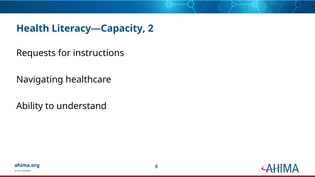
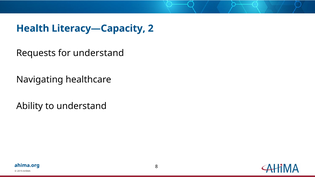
for instructions: instructions -> understand (99, 53)
